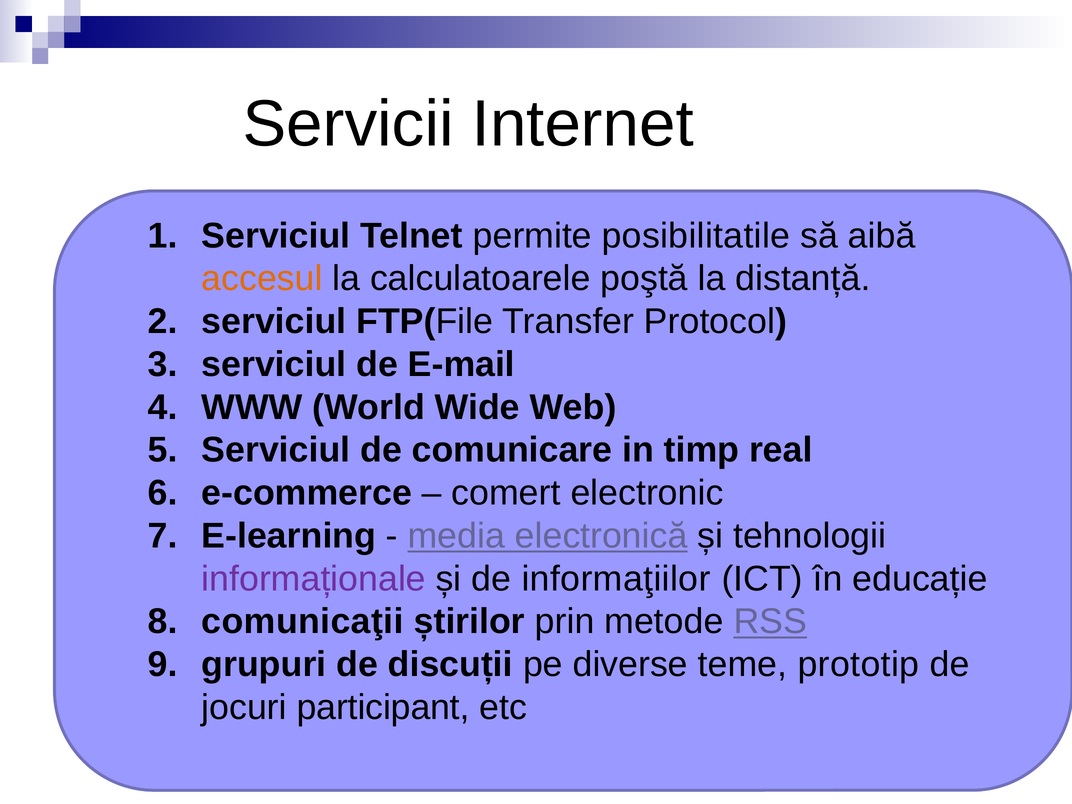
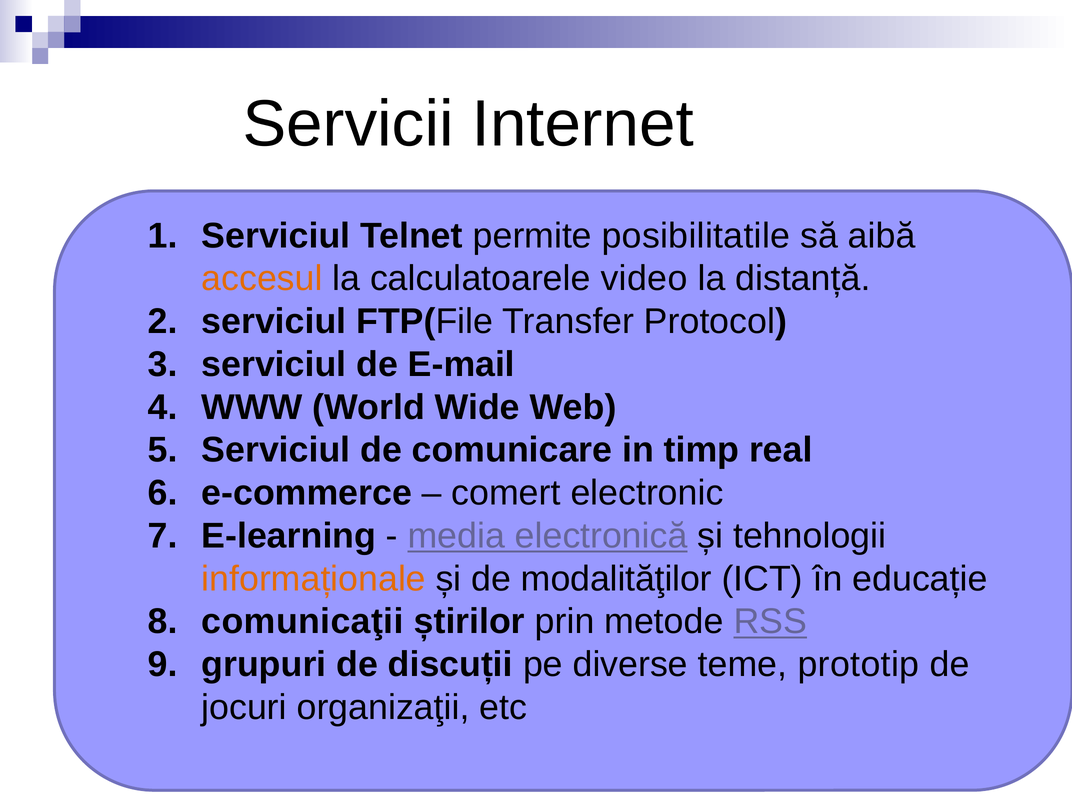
poştă: poştă -> video (644, 279)
informaționale colour: purple -> orange (314, 579)
informaţiilor: informaţiilor -> modalităţilor (616, 579)
participant: participant -> organizaţii (383, 707)
